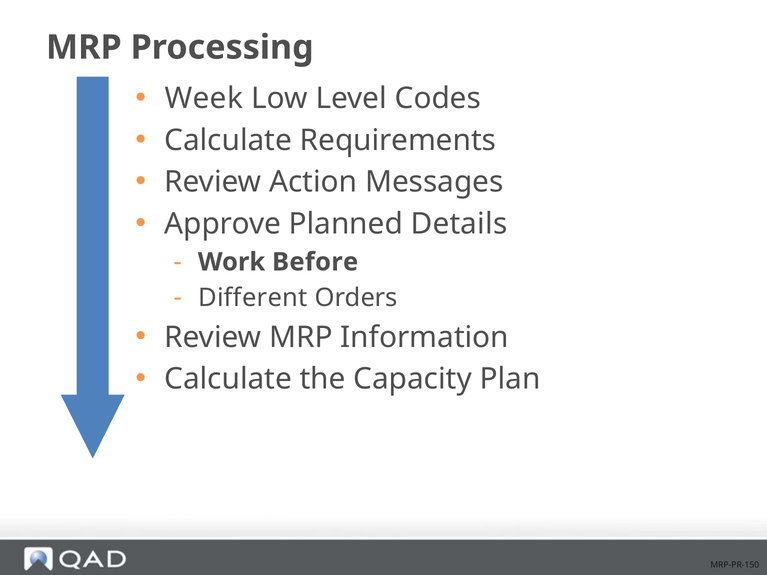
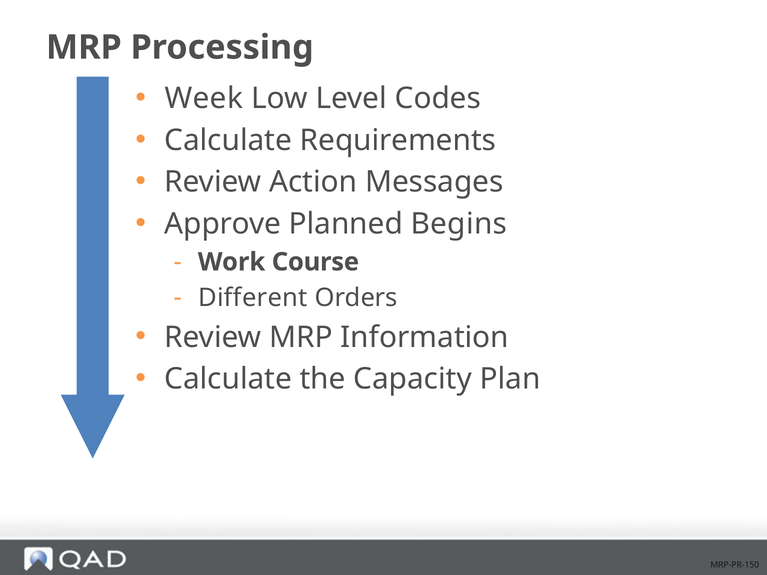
Details: Details -> Begins (459, 224)
Before: Before -> Course (315, 262)
